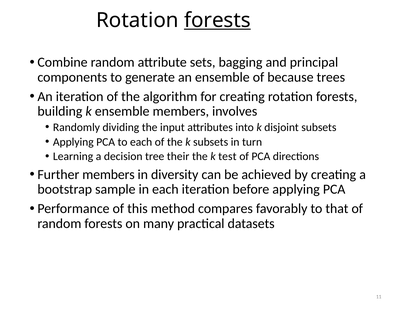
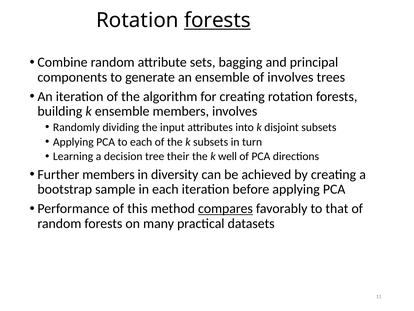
of because: because -> involves (290, 77)
test: test -> well (228, 156)
compares underline: none -> present (225, 208)
